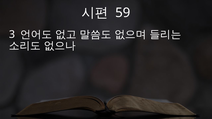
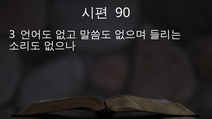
59: 59 -> 90 (123, 13)
